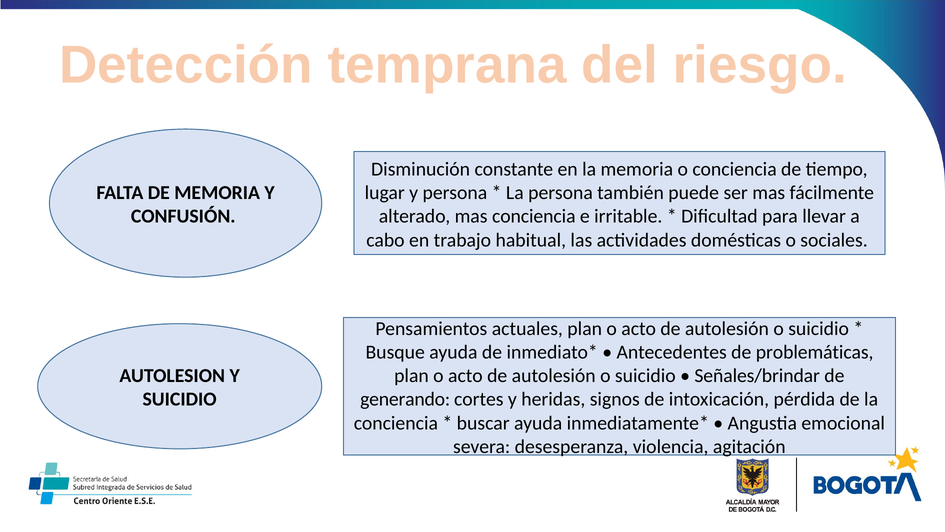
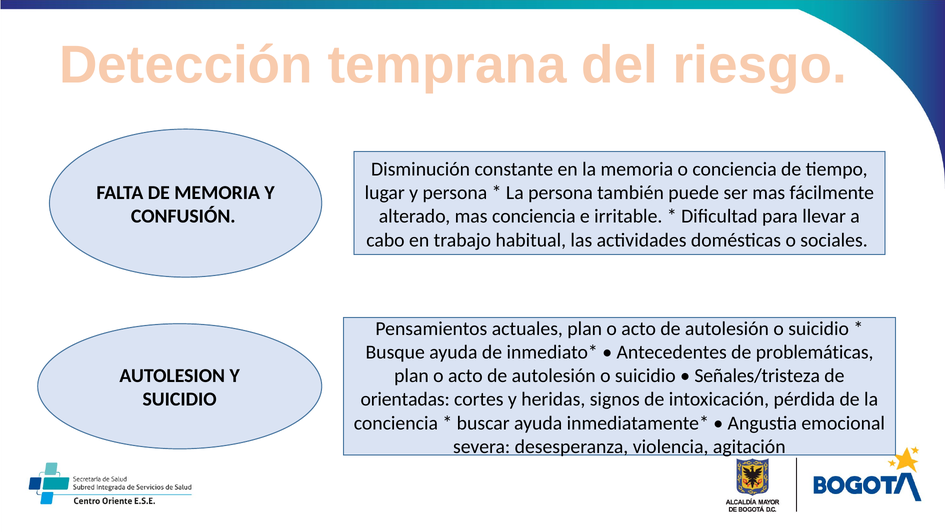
Señales/brindar: Señales/brindar -> Señales/tristeza (757, 376)
generando: generando -> orientadas (405, 399)
